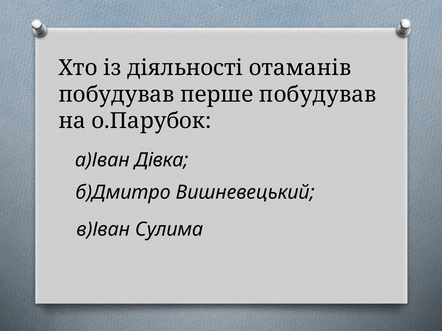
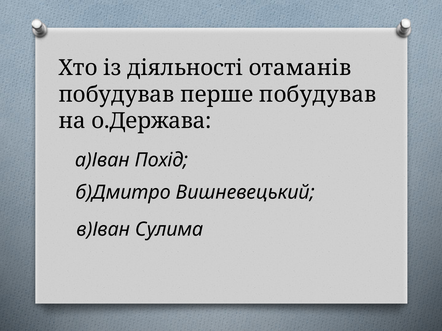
о.Парубок: о.Парубок -> о.Держава (152, 121)
Дівка: Дівка -> Похід (162, 160)
